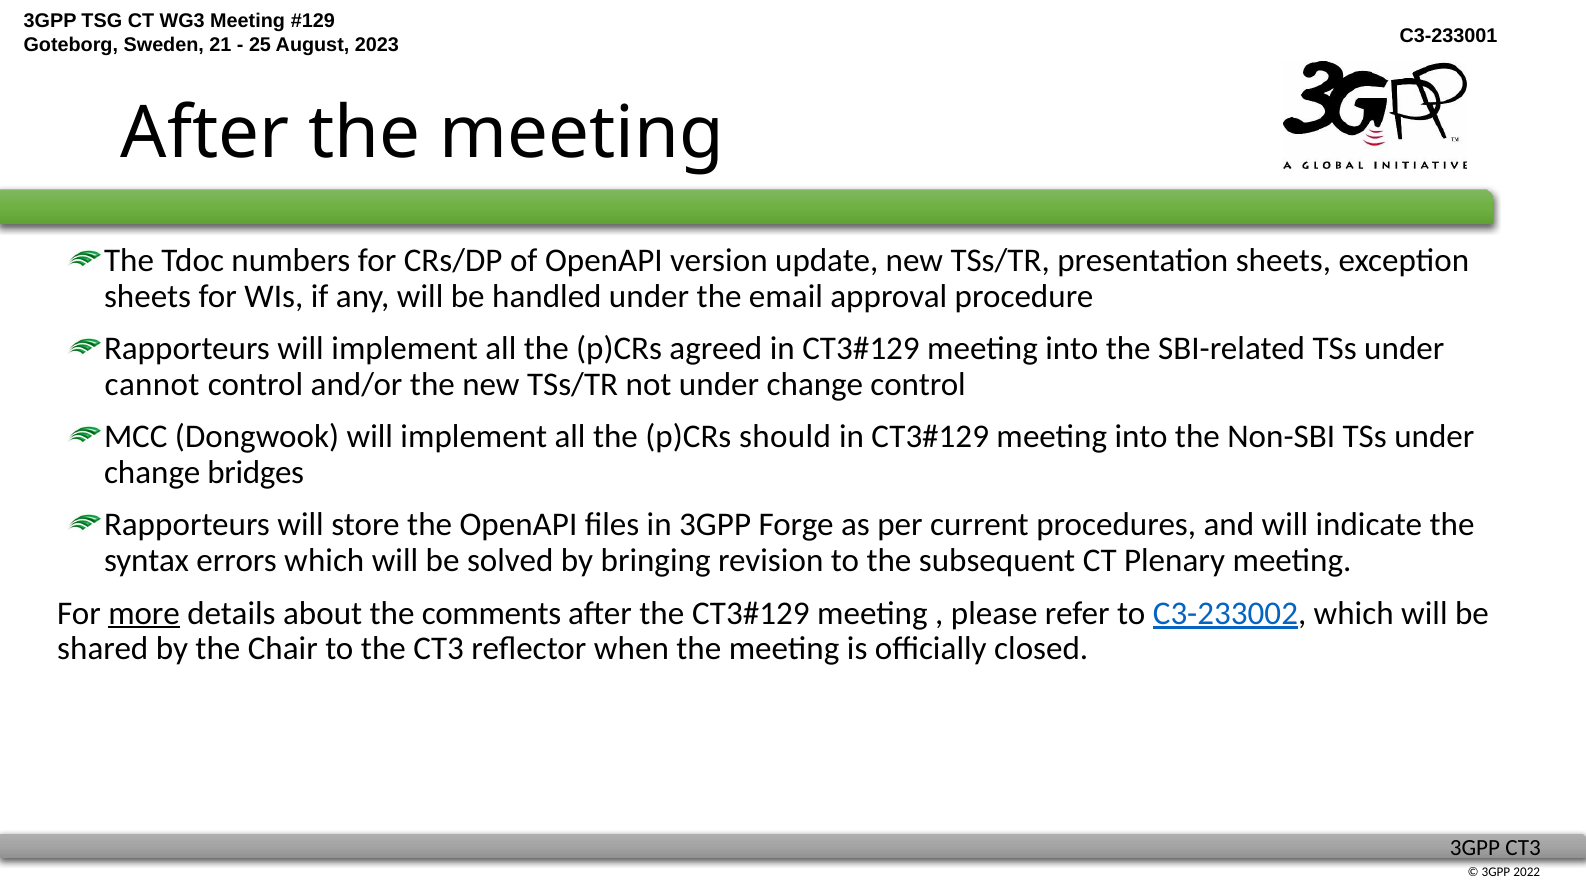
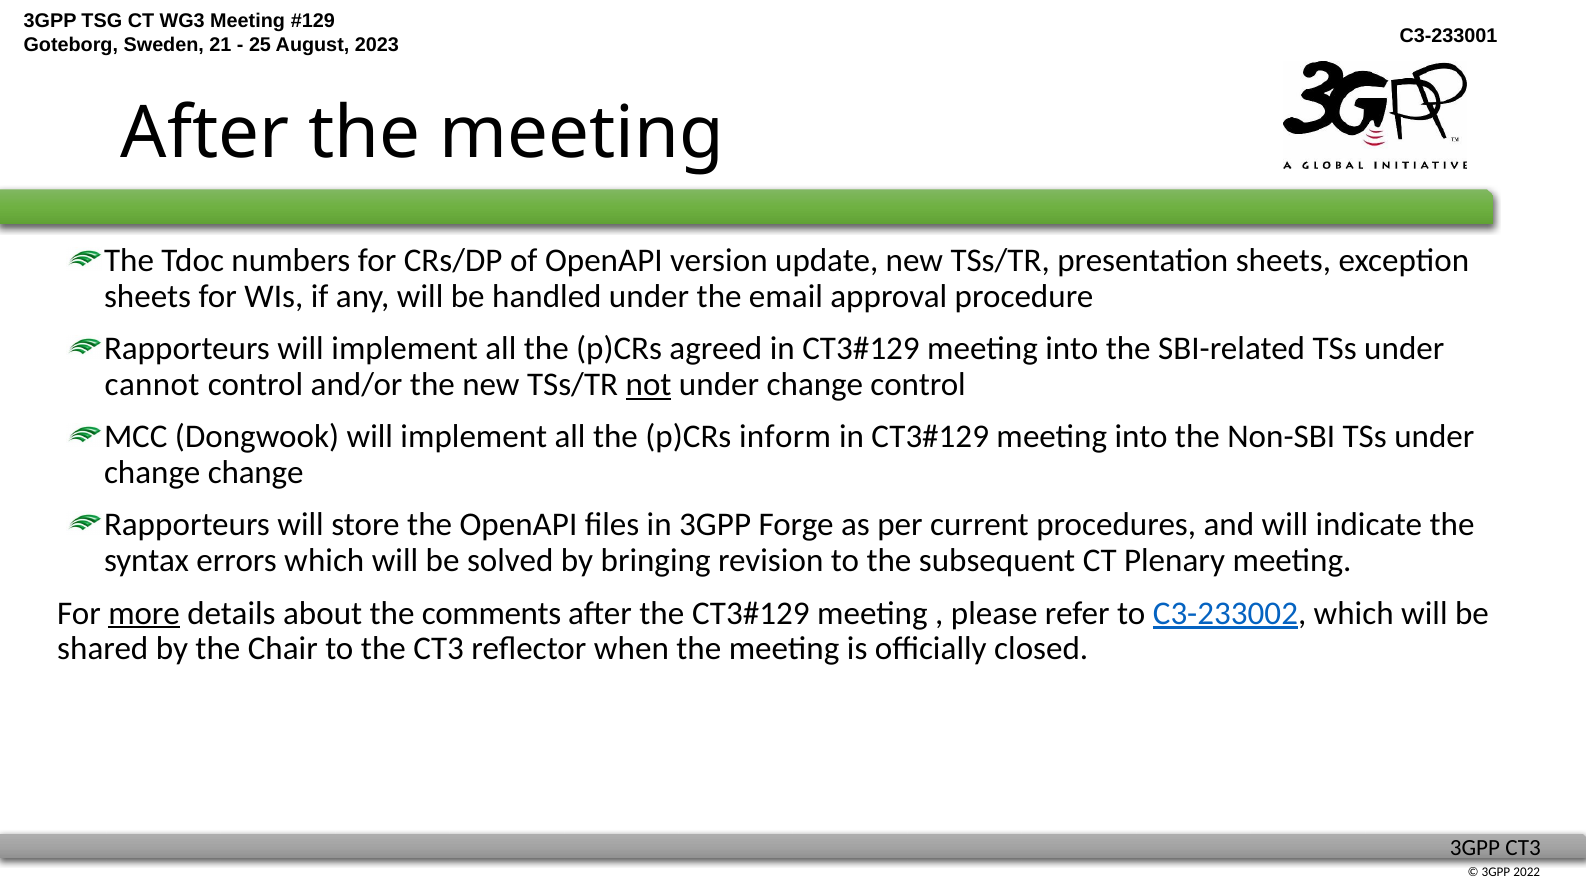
not underline: none -> present (649, 385)
should: should -> inform (785, 437)
change bridges: bridges -> change (256, 473)
